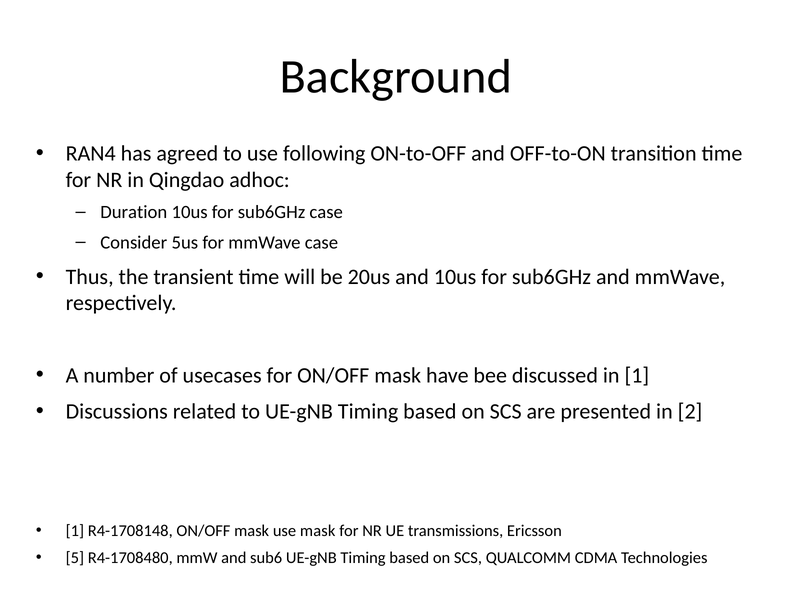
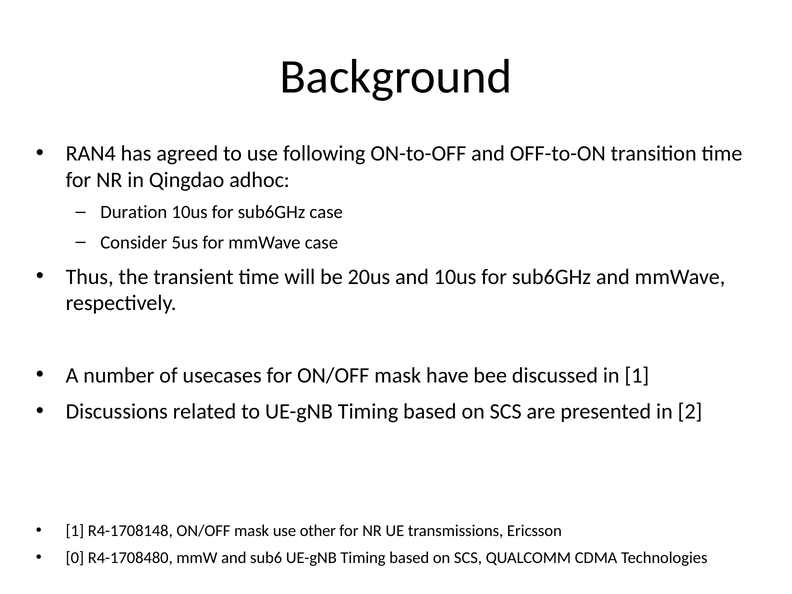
use mask: mask -> other (318, 531)
5: 5 -> 0 (75, 558)
